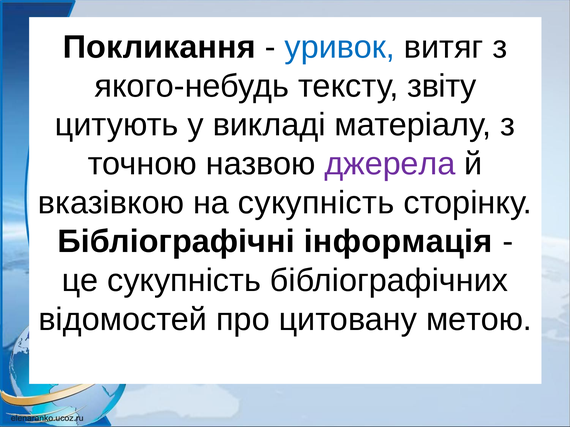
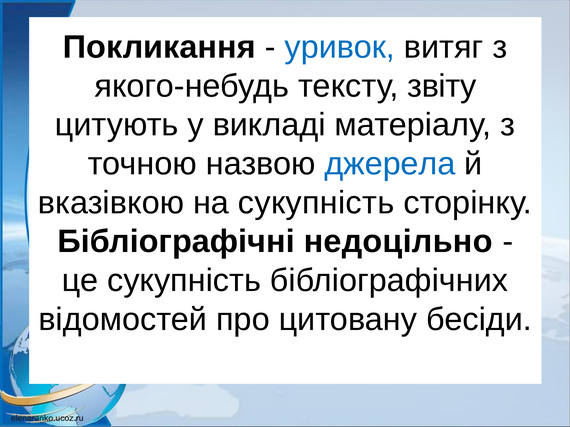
джерела colour: purple -> blue (390, 164)
інформація: інформація -> недоцільно (398, 242)
метою: метою -> бесіди (479, 320)
